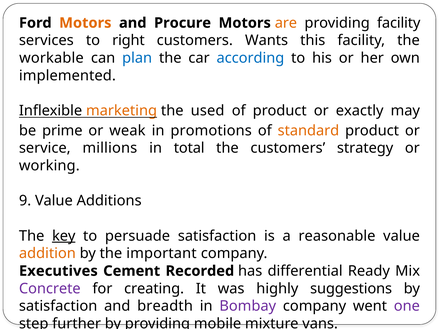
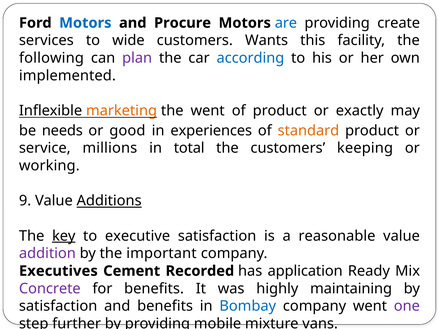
Motors colour: orange -> blue (85, 23)
are colour: orange -> blue (286, 23)
providing facility: facility -> create (399, 23)
right: right -> wide (128, 40)
workable: workable -> following (51, 58)
plan colour: blue -> purple (137, 58)
the used: used -> went (208, 111)
prime: prime -> needs (62, 131)
weak: weak -> good (127, 131)
promotions: promotions -> experiences (211, 131)
strategy: strategy -> keeping (365, 148)
Additions underline: none -> present (109, 201)
persuade: persuade -> executive (138, 236)
addition colour: orange -> purple (47, 254)
differential: differential -> application (305, 271)
for creating: creating -> benefits (154, 289)
suggestions: suggestions -> maintaining (351, 289)
and breadth: breadth -> benefits (165, 306)
Bombay colour: purple -> blue (248, 306)
